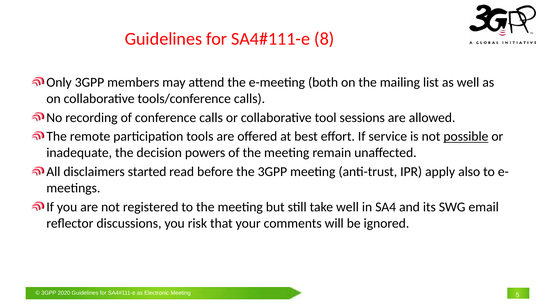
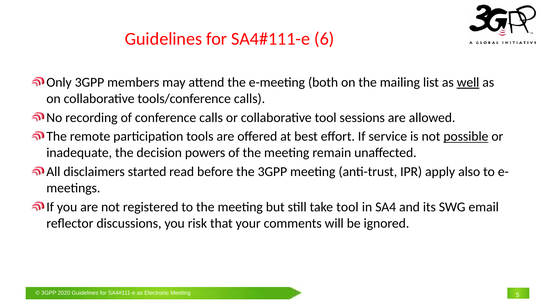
8: 8 -> 6 (324, 39)
well underline: none -> present (468, 82)
take well: well -> tool (347, 207)
